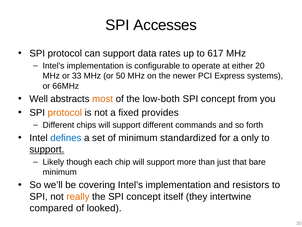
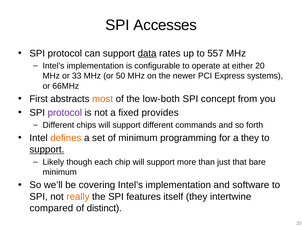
data underline: none -> present (147, 53)
617: 617 -> 557 (215, 53)
Well: Well -> First (39, 99)
protocol colour: orange -> purple (65, 112)
defines colour: blue -> orange (66, 138)
standardized: standardized -> programming (188, 138)
a only: only -> they (250, 138)
resistors: resistors -> software (251, 185)
the SPI concept: concept -> features (144, 196)
looked: looked -> distinct (104, 208)
